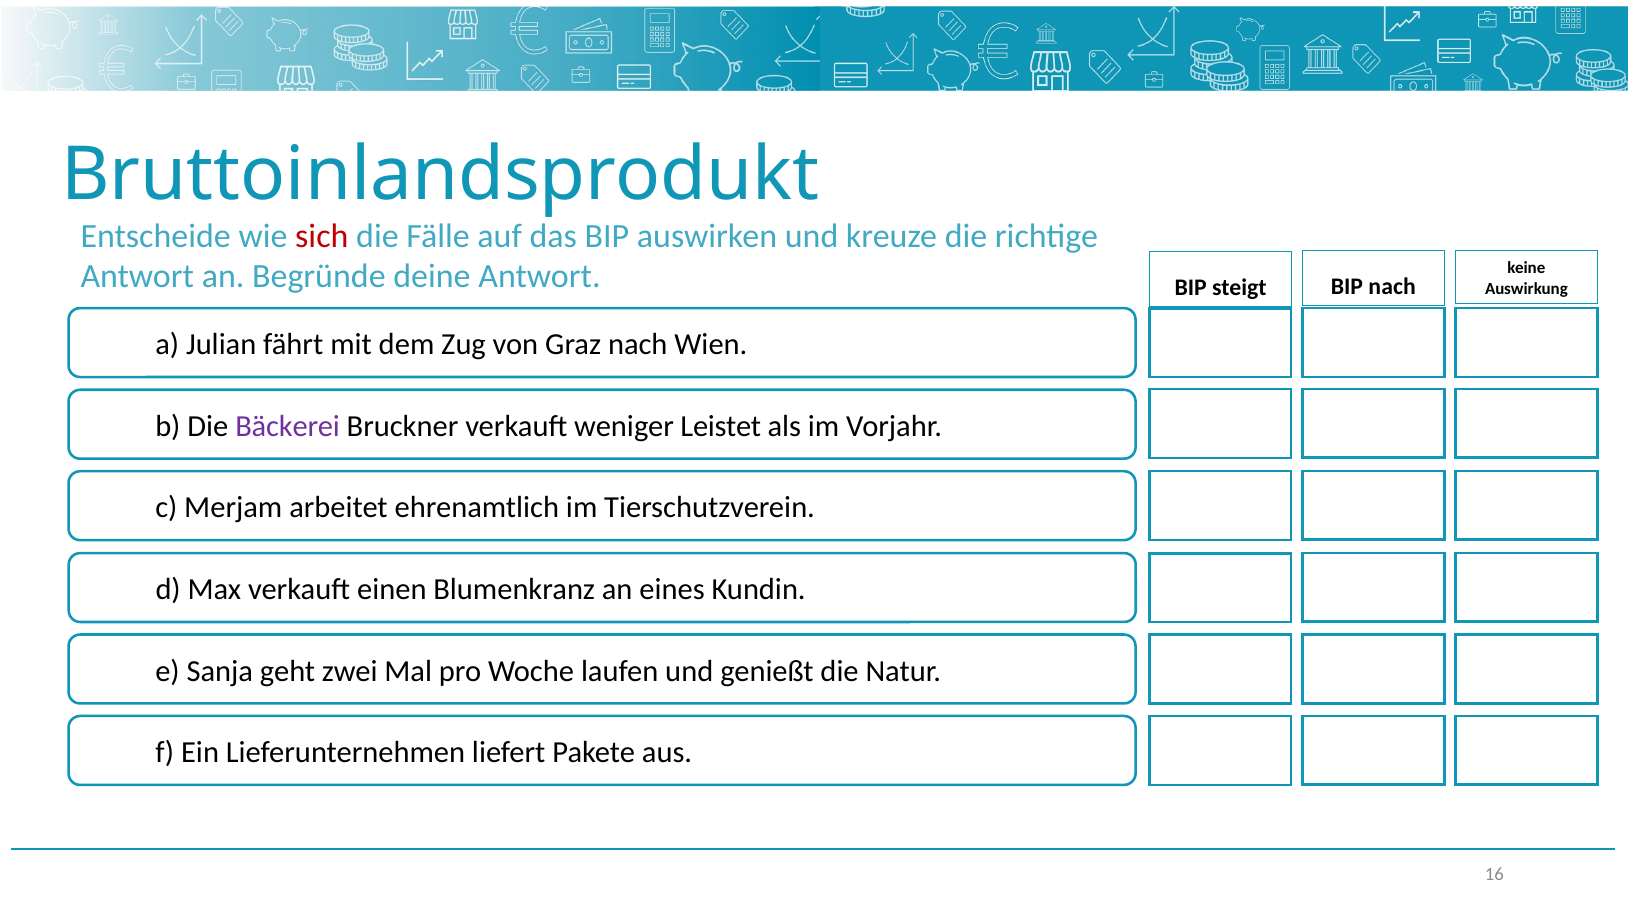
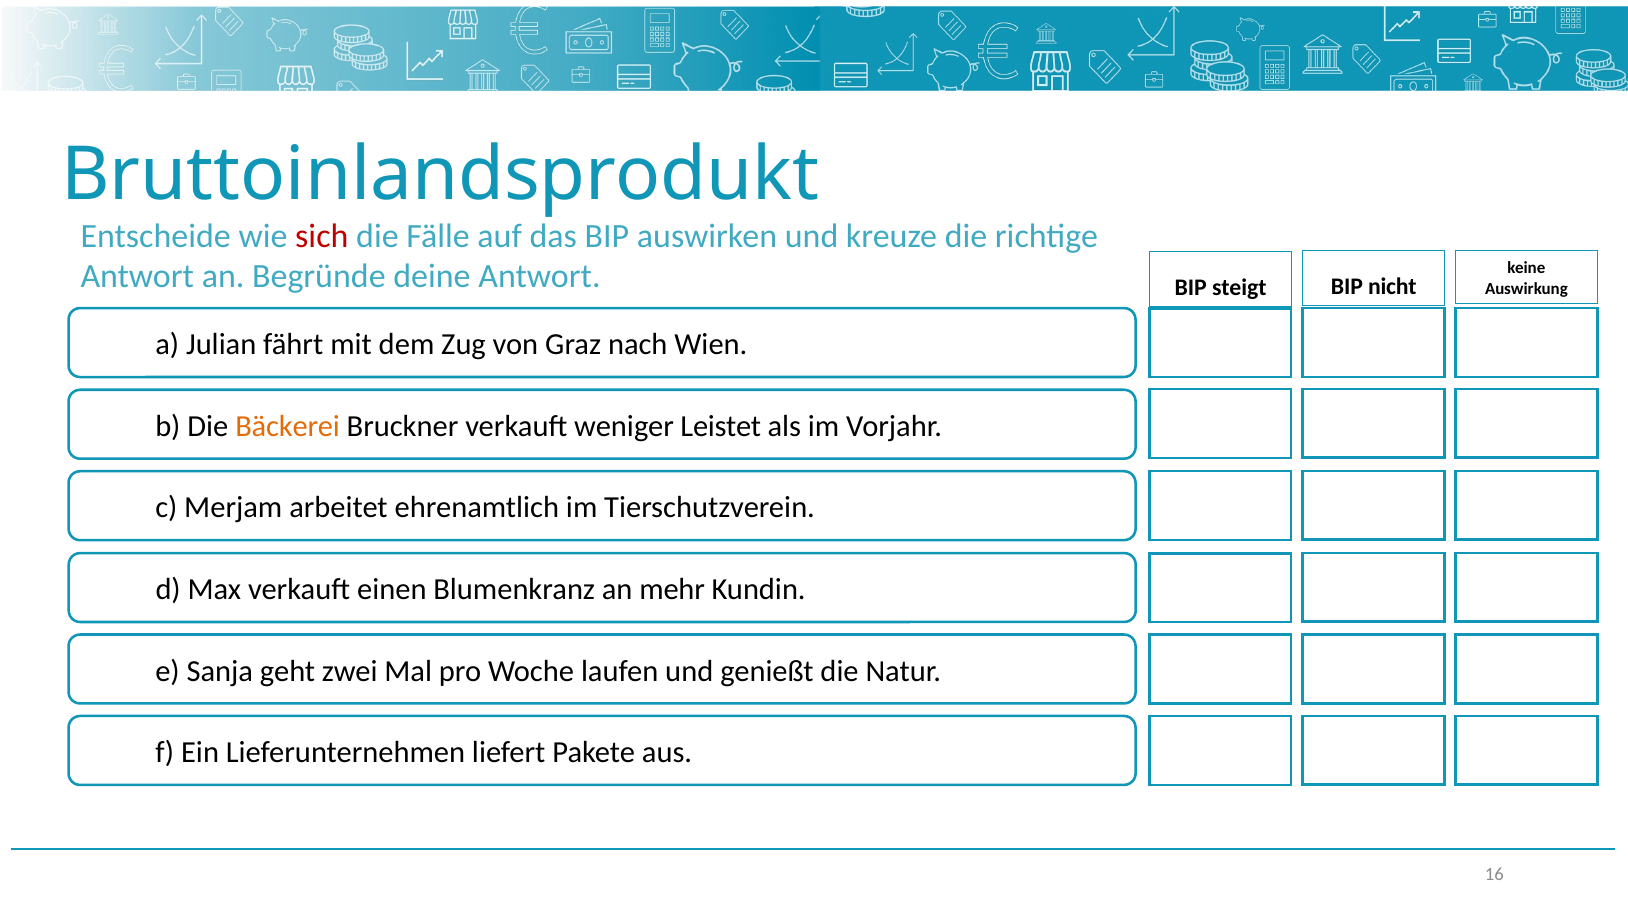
BIP nach: nach -> nicht (1392, 287)
Bäckerei colour: purple -> orange (288, 426)
eines: eines -> mehr (672, 589)
